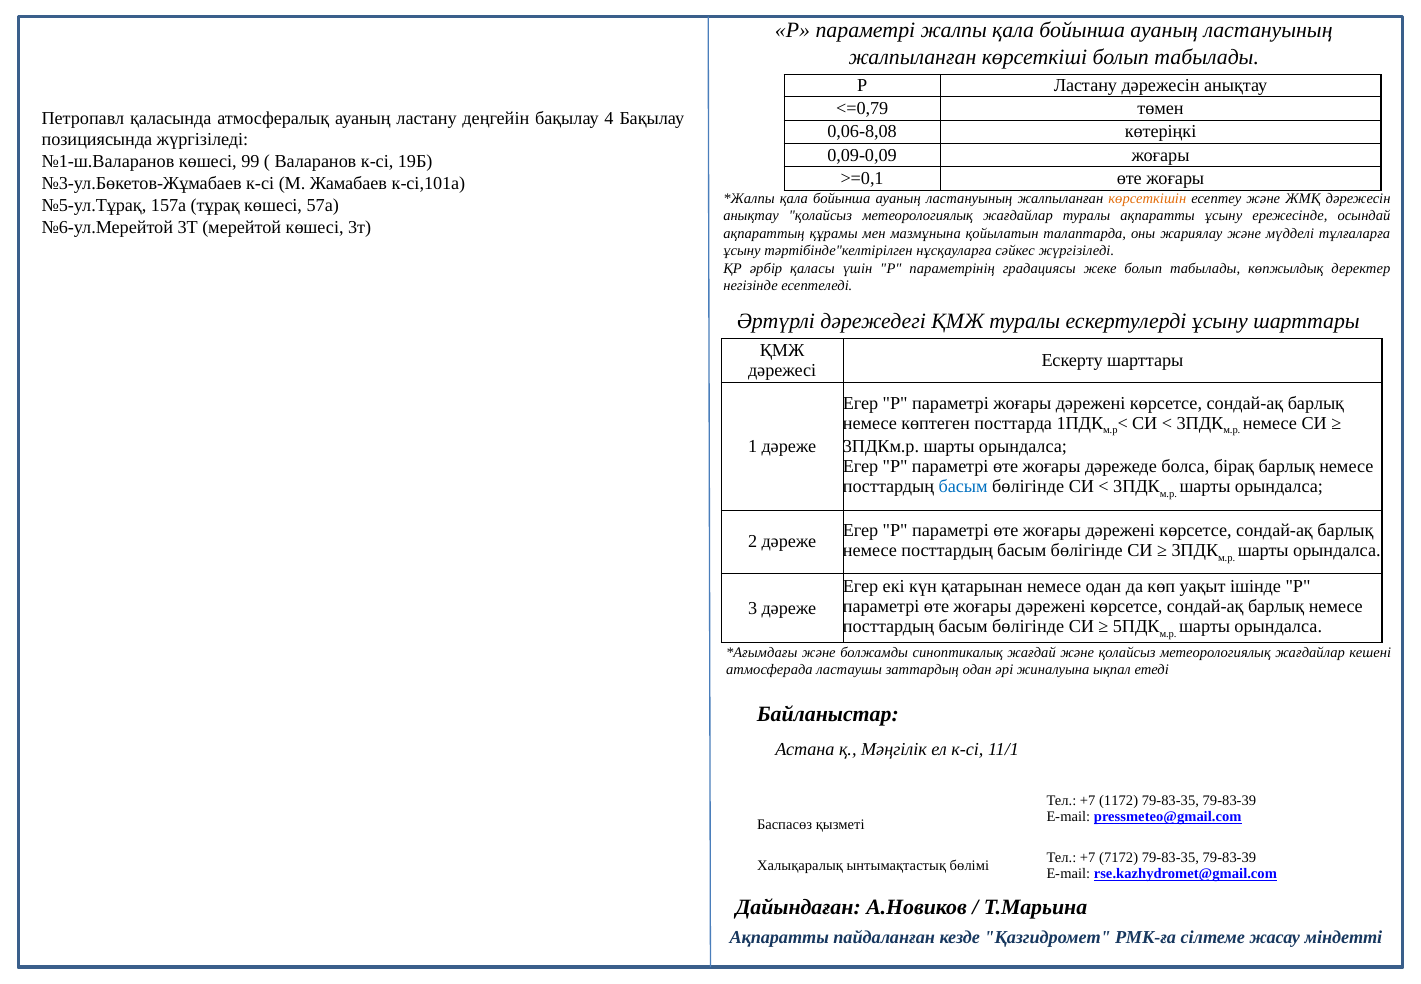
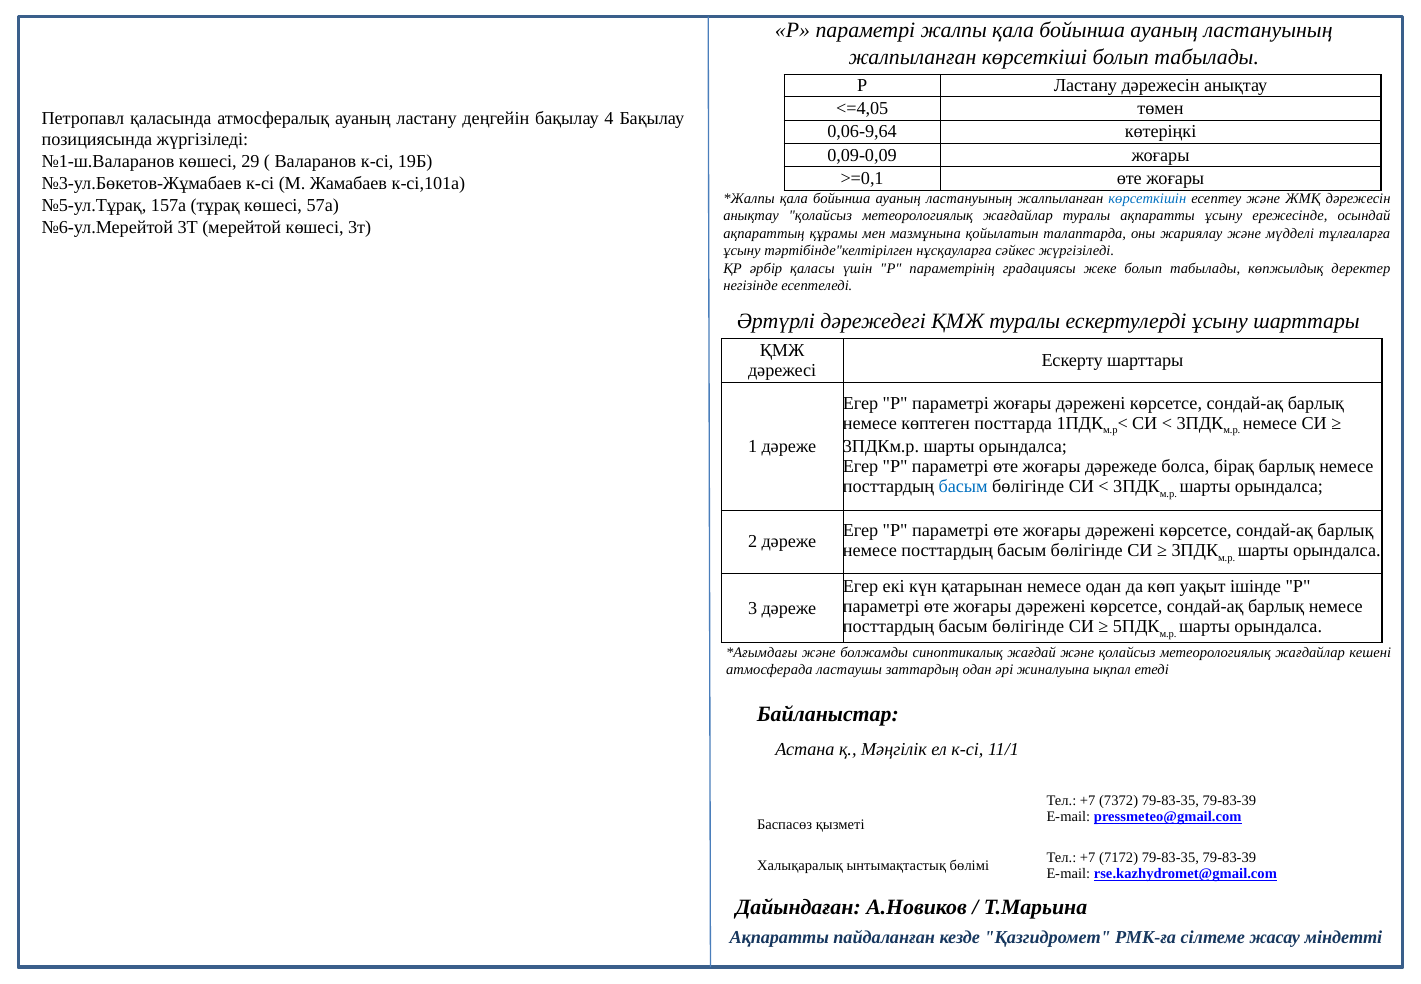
<=0,79: <=0,79 -> <=4,05 (862, 108)
0,06-8,08: 0,06-8,08 -> 0,06-9,64 (862, 132)
99: 99 -> 29 (250, 162)
көрсеткішін colour: orange -> blue (1147, 199)
1172: 1172 -> 7372 (1119, 800)
